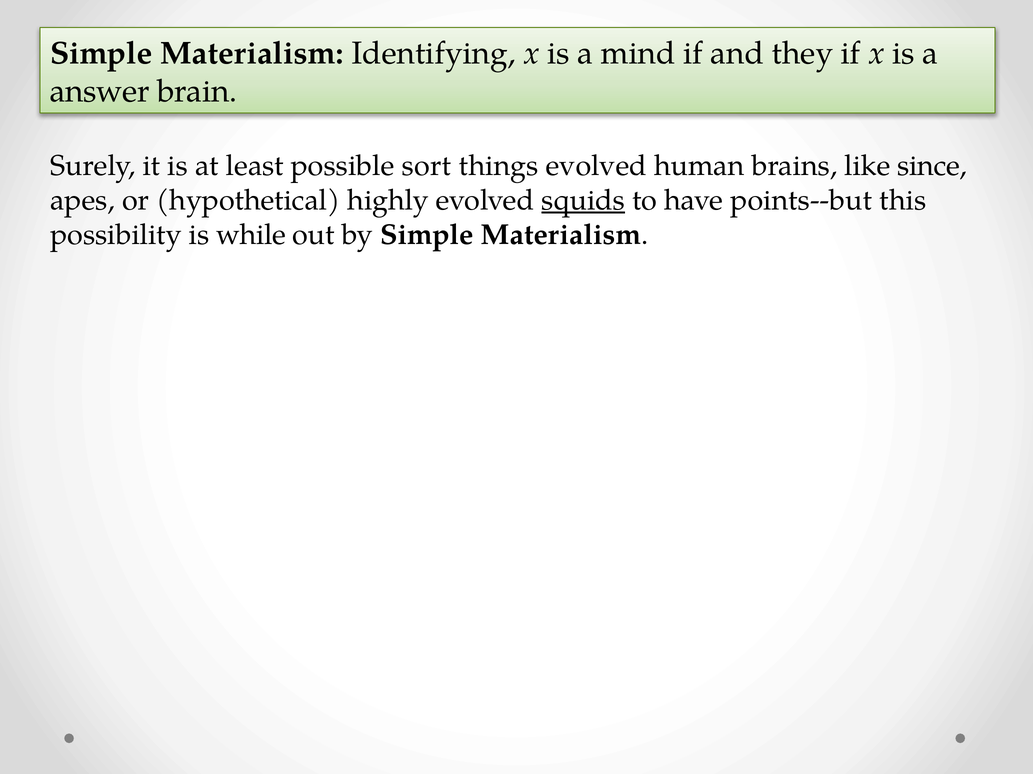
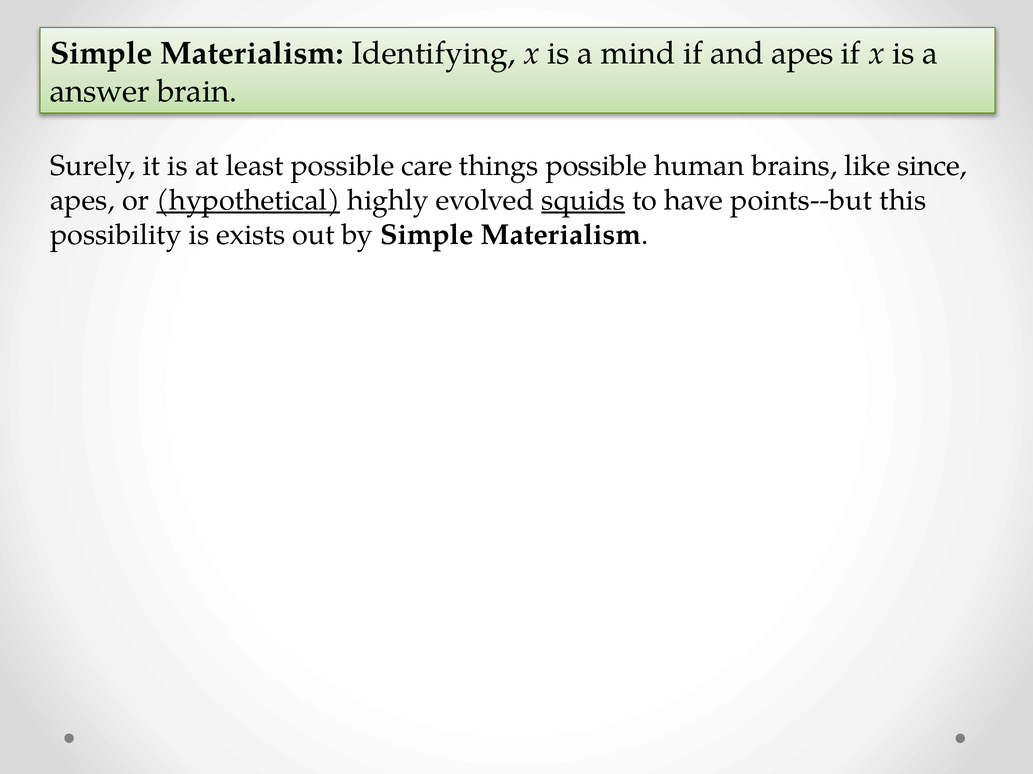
and they: they -> apes (803, 54)
sort: sort -> care (427, 166)
things evolved: evolved -> possible (596, 166)
hypothetical underline: none -> present (248, 200)
while: while -> exists (251, 235)
